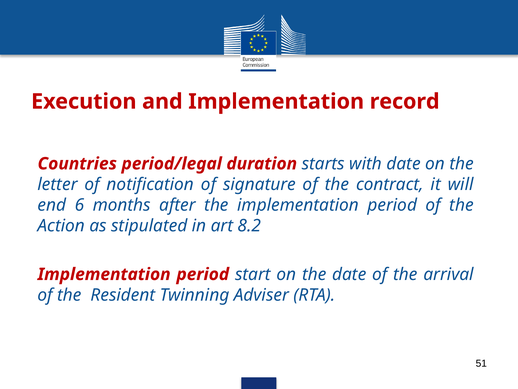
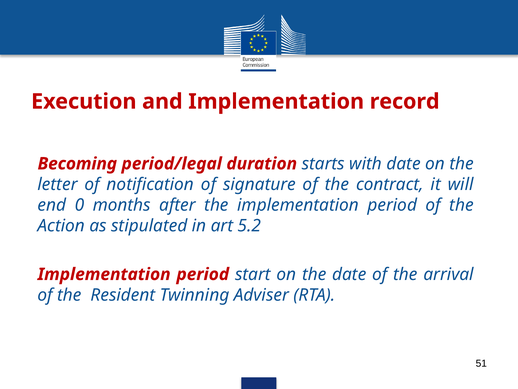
Countries: Countries -> Becoming (77, 164)
6: 6 -> 0 (79, 205)
8.2: 8.2 -> 5.2 (249, 226)
